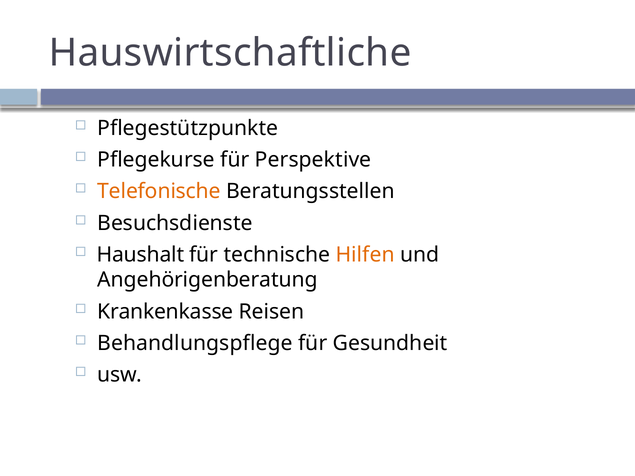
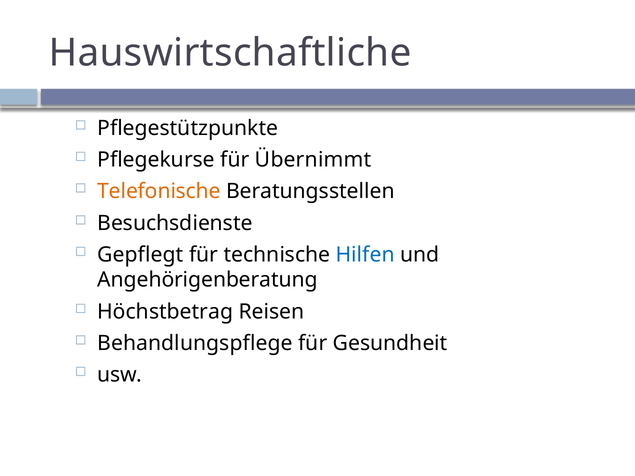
Perspektive: Perspektive -> Übernimmt (313, 160)
Haushalt: Haushalt -> Gepflegt (140, 255)
Hilfen colour: orange -> blue (365, 255)
Krankenkasse: Krankenkasse -> Höchstbetrag (165, 312)
